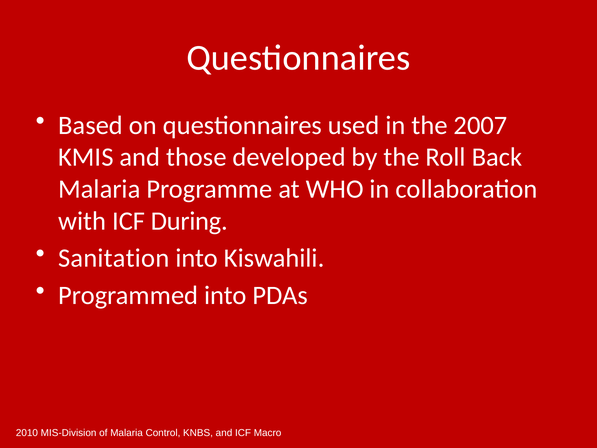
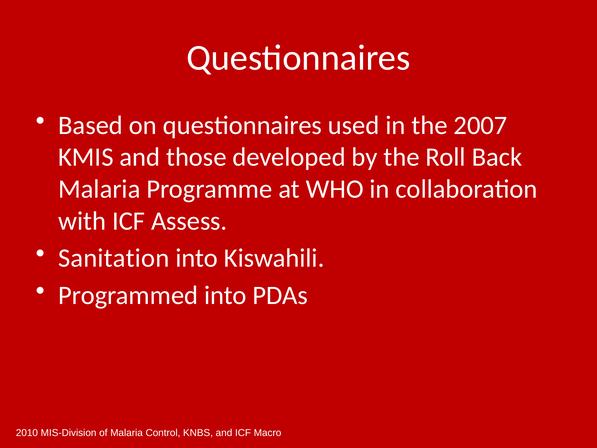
During: During -> Assess (189, 221)
